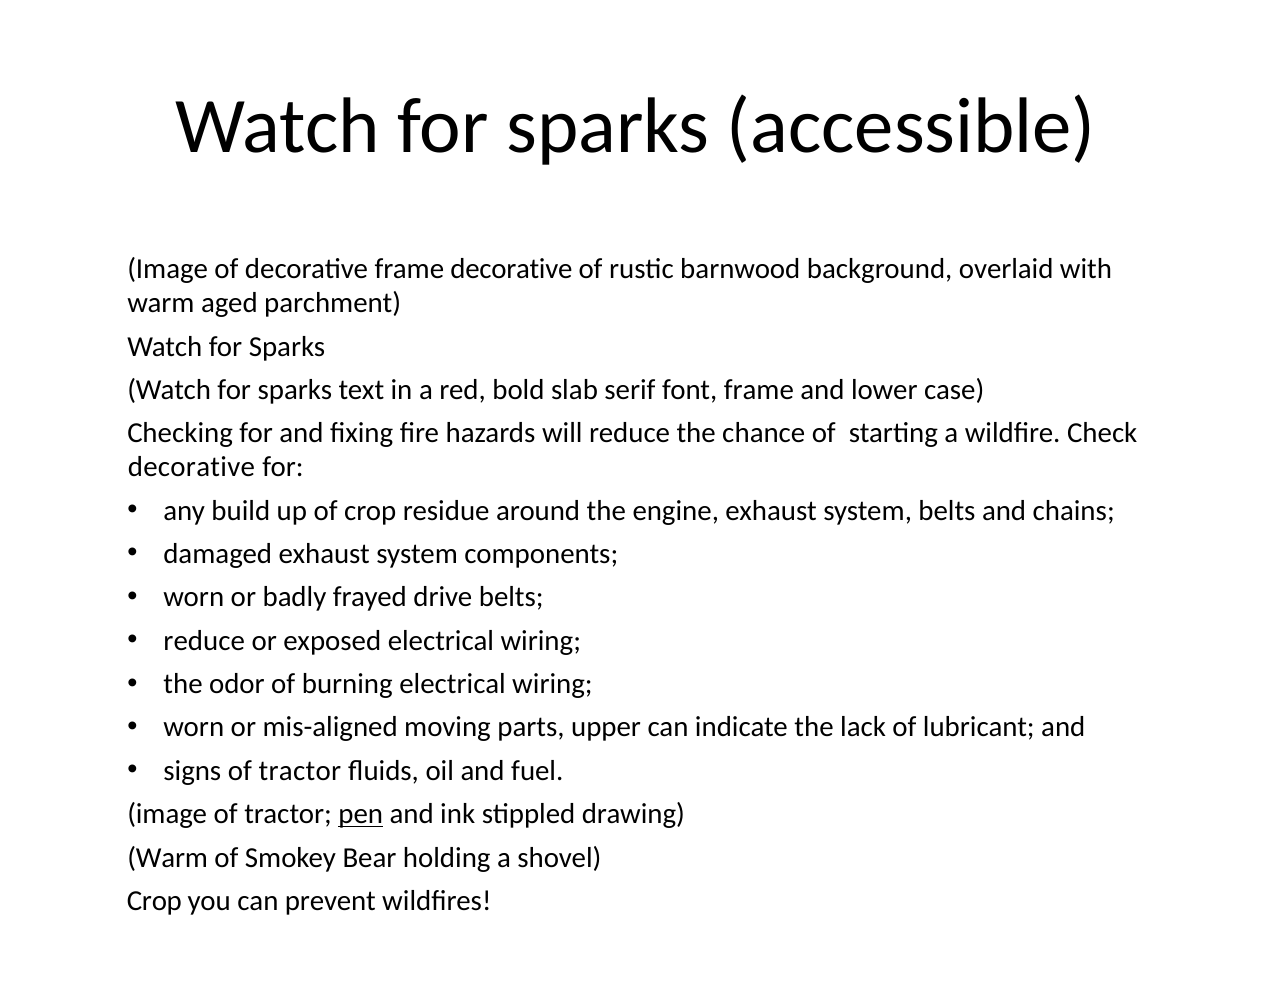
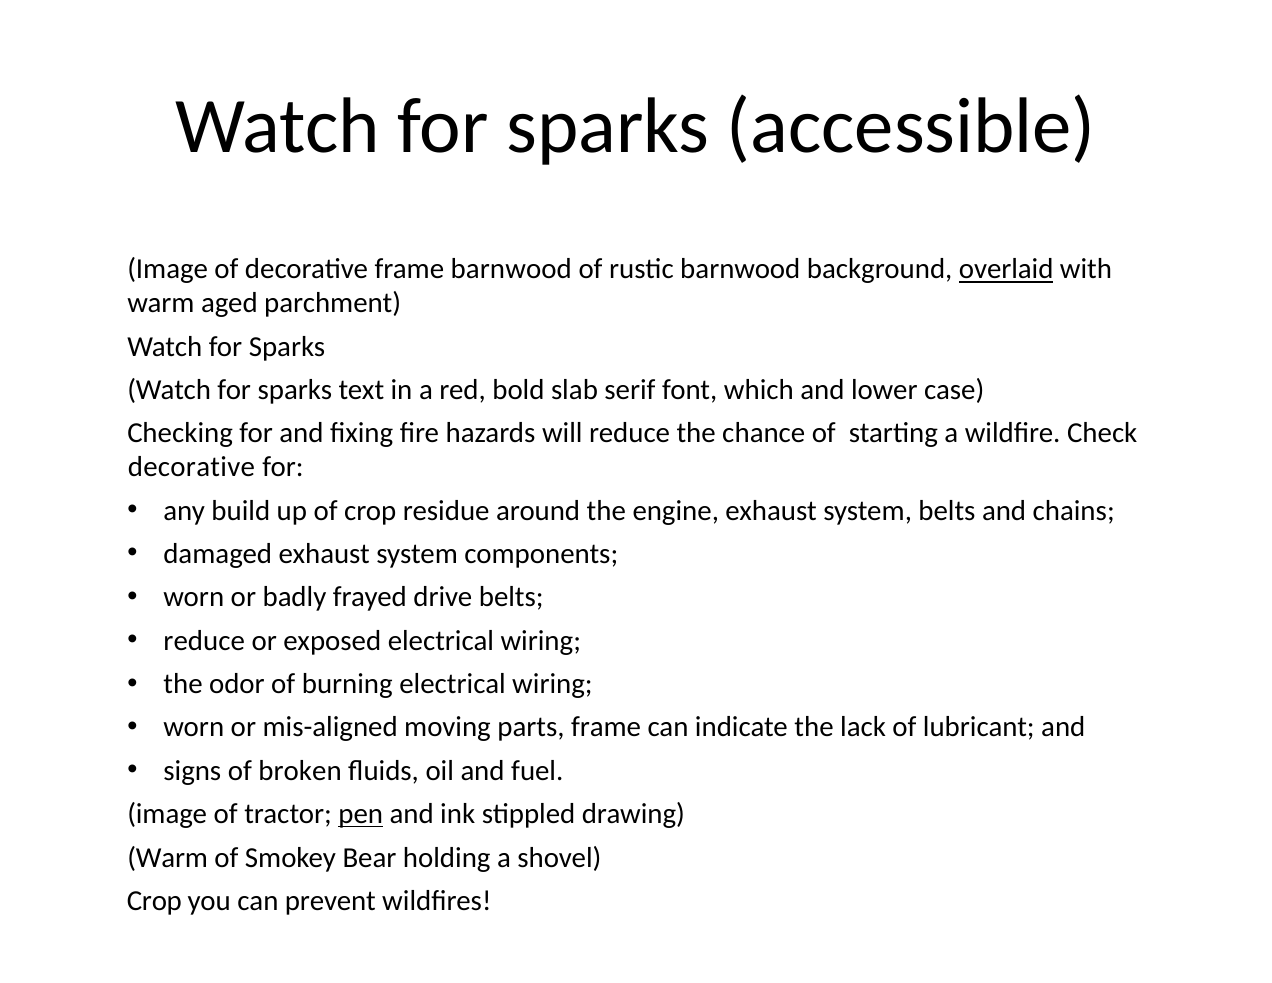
frame decorative: decorative -> barnwood (511, 269)
overlaid underline: none -> present (1006, 269)
font frame: frame -> which (759, 390)
parts upper: upper -> frame (606, 727)
signs of tractor: tractor -> broken (300, 771)
